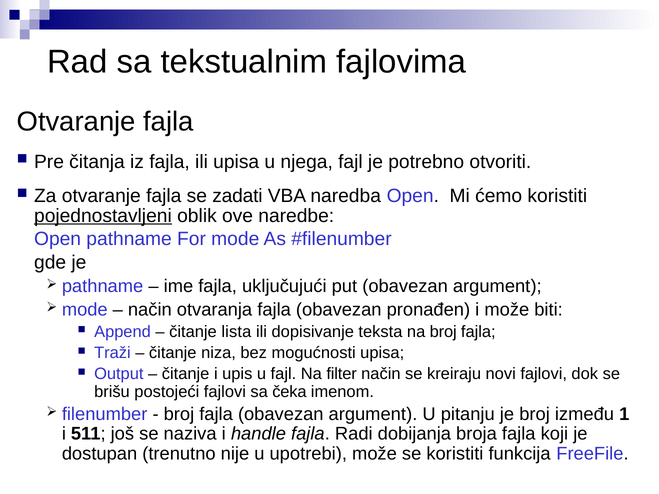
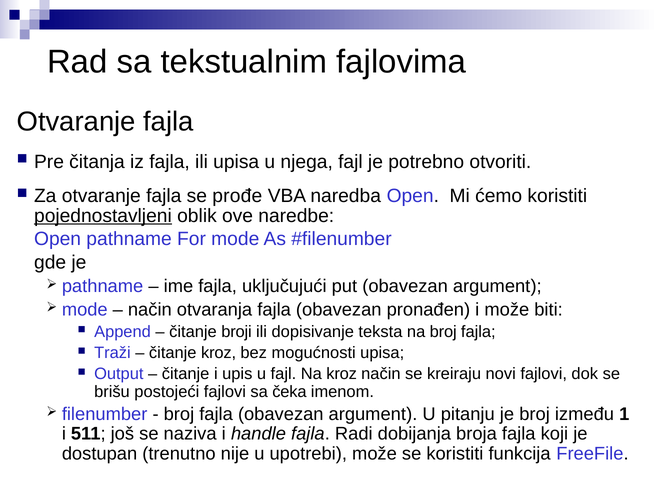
zadati: zadati -> prođe (237, 196)
lista: lista -> broji (237, 332)
čitanje niza: niza -> kroz (219, 353)
Na filter: filter -> kroz (342, 374)
